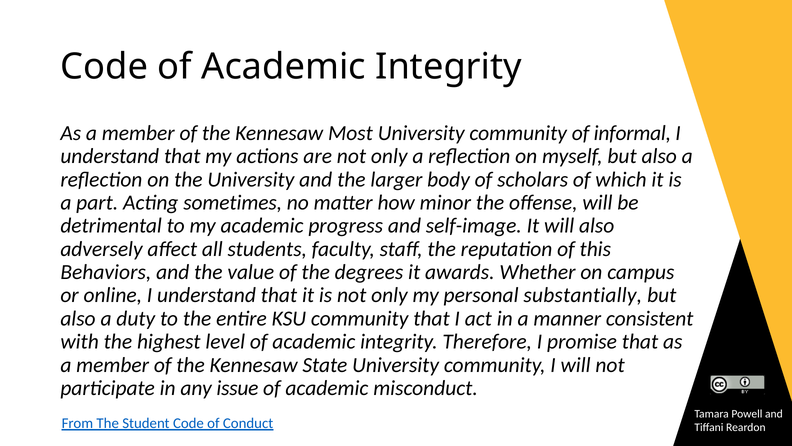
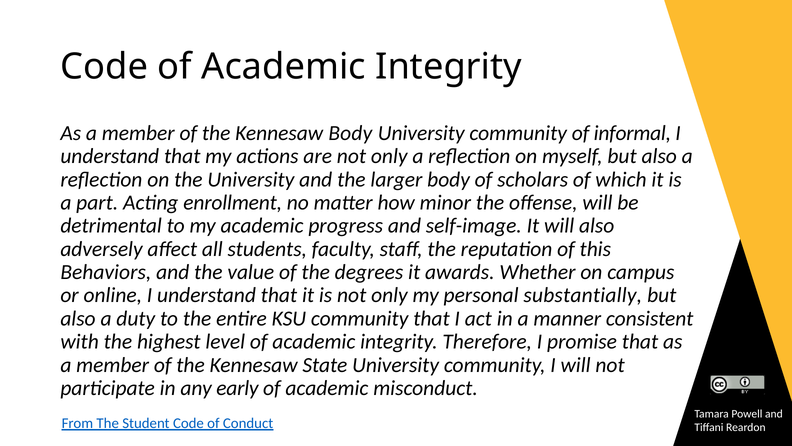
Kennesaw Most: Most -> Body (350, 133)
sometimes: sometimes -> enrollment (233, 202)
issue: issue -> early (237, 388)
